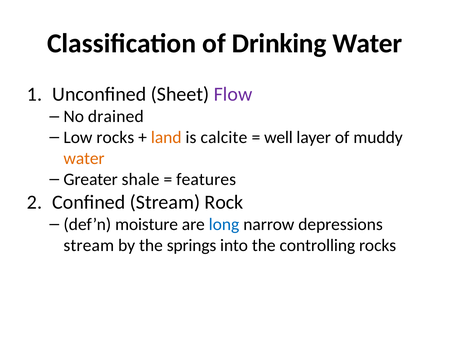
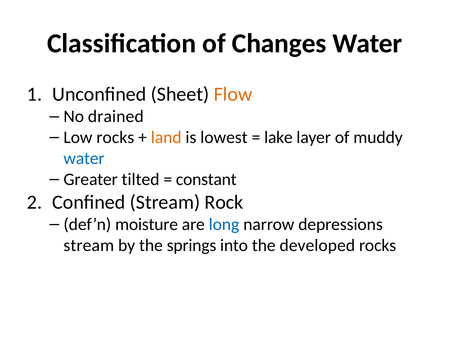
Drinking: Drinking -> Changes (279, 44)
Flow colour: purple -> orange (233, 94)
calcite: calcite -> lowest (224, 138)
well: well -> lake (278, 138)
water colour: orange -> blue (84, 159)
shale: shale -> tilted (141, 180)
features: features -> constant (206, 180)
controlling: controlling -> developed (317, 246)
